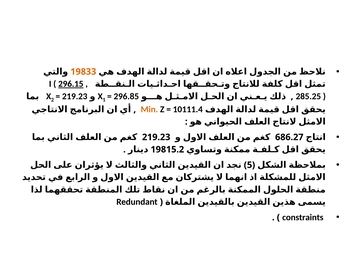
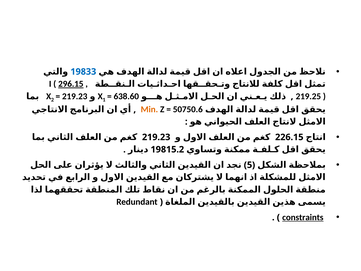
19833 colour: orange -> blue (83, 72)
296.85: 296.85 -> 638.60 (126, 96)
285.25: 285.25 -> 219.25 (308, 96)
10111.4: 10111.4 -> 50750.6 (188, 109)
686.27: 686.27 -> 226.15 (289, 137)
constraints underline: none -> present (303, 217)
